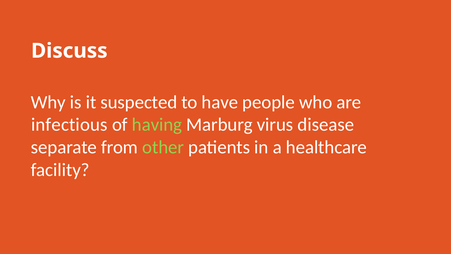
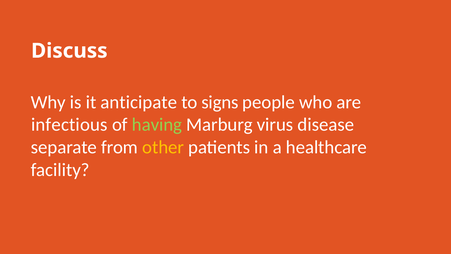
suspected: suspected -> anticipate (139, 102)
have: have -> signs (220, 102)
other colour: light green -> yellow (163, 147)
